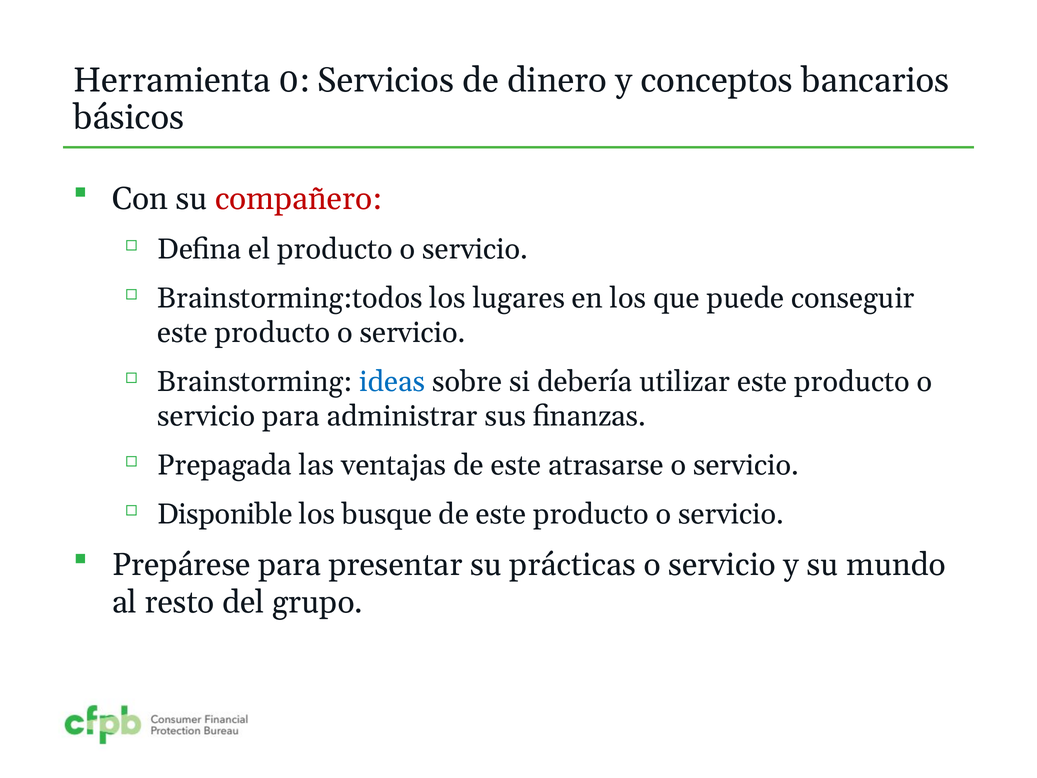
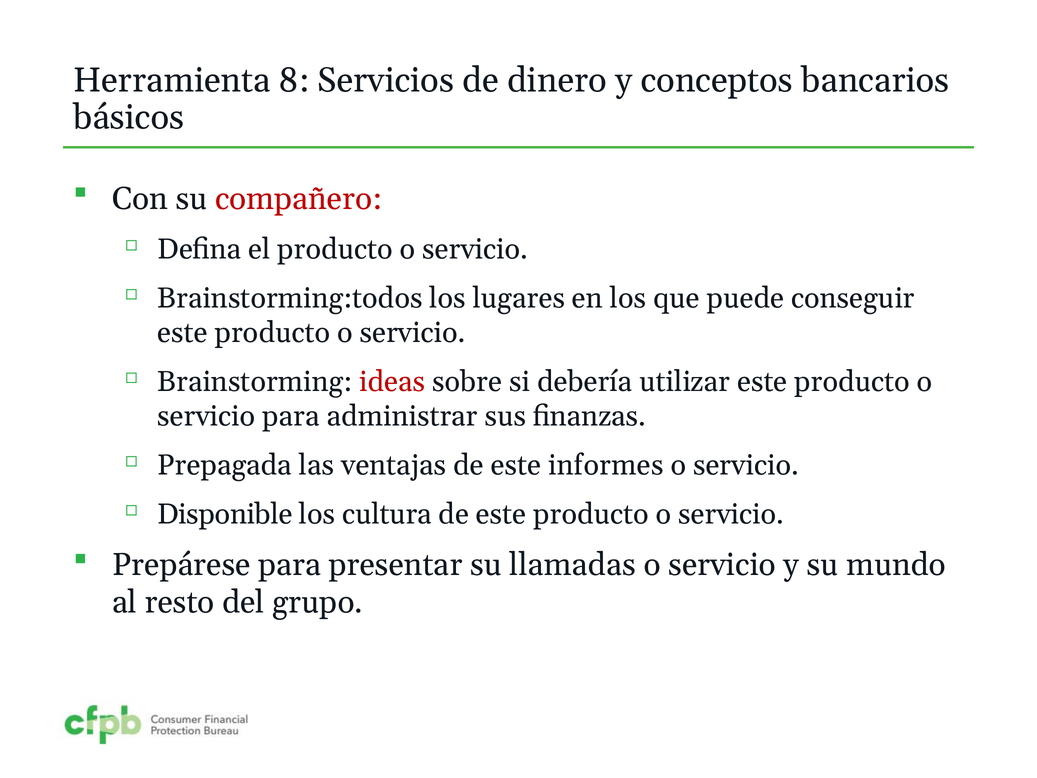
0: 0 -> 8 (294, 80)
ideas colour: blue -> red (392, 382)
atrasarse: atrasarse -> informes (606, 465)
busque: busque -> cultura (387, 514)
prácticas: prácticas -> llamadas (573, 565)
